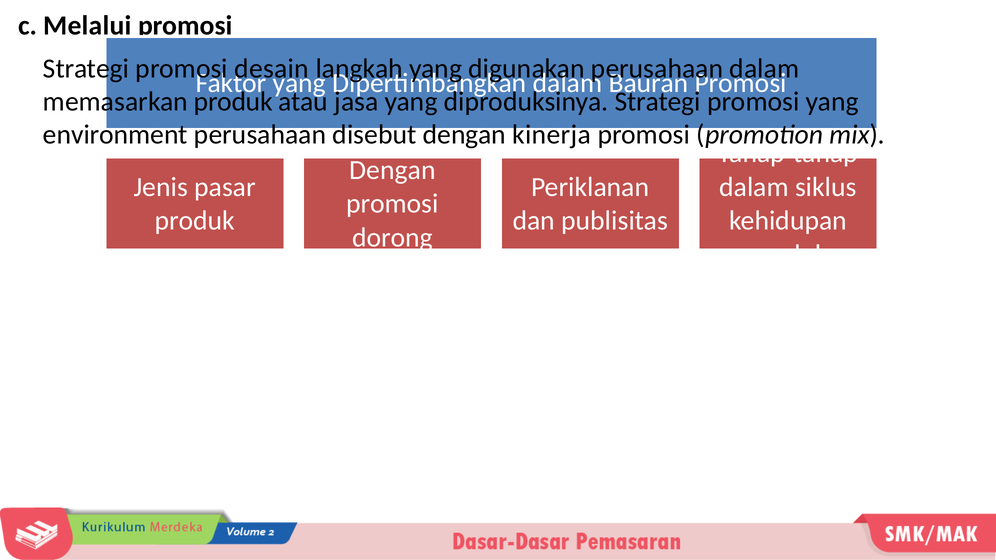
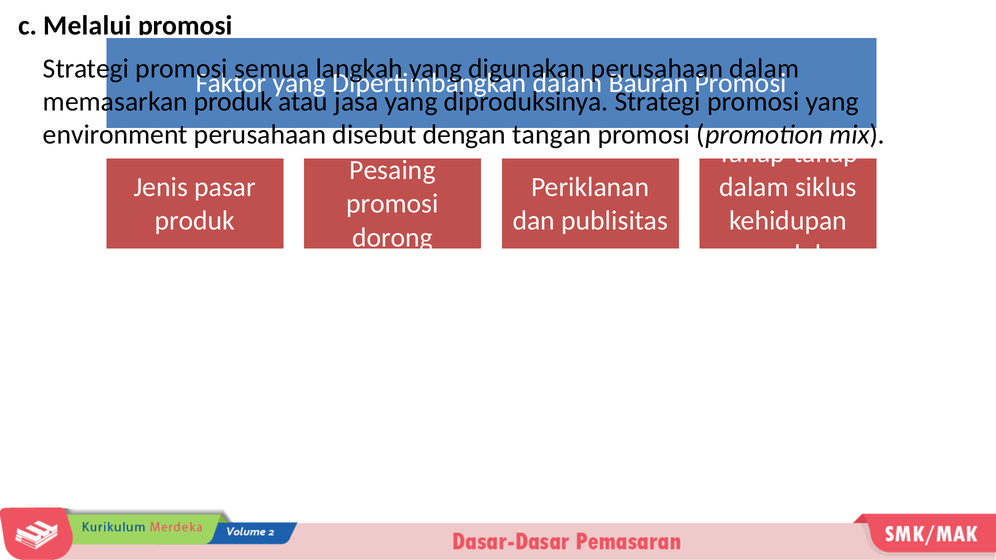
desain: desain -> semua (272, 68)
kinerja: kinerja -> tangan (552, 135)
Dengan: Dengan -> Pesaing (392, 170)
